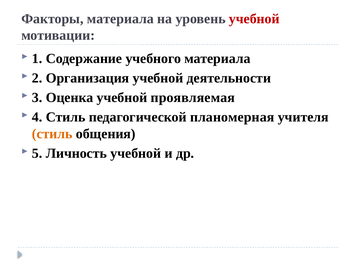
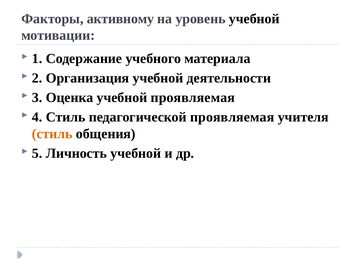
Факторы материала: материала -> активному (120, 19)
учебной colour: red -> black (254, 19)
педагогической планомерная: планомерная -> проявляемая (232, 117)
